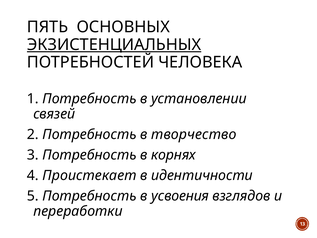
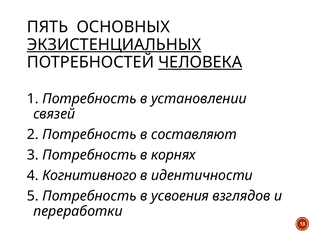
ЧЕЛОВЕКА underline: none -> present (200, 62)
творчество: творчество -> составляют (194, 134)
Проистекает: Проистекает -> Когнитивного (90, 175)
